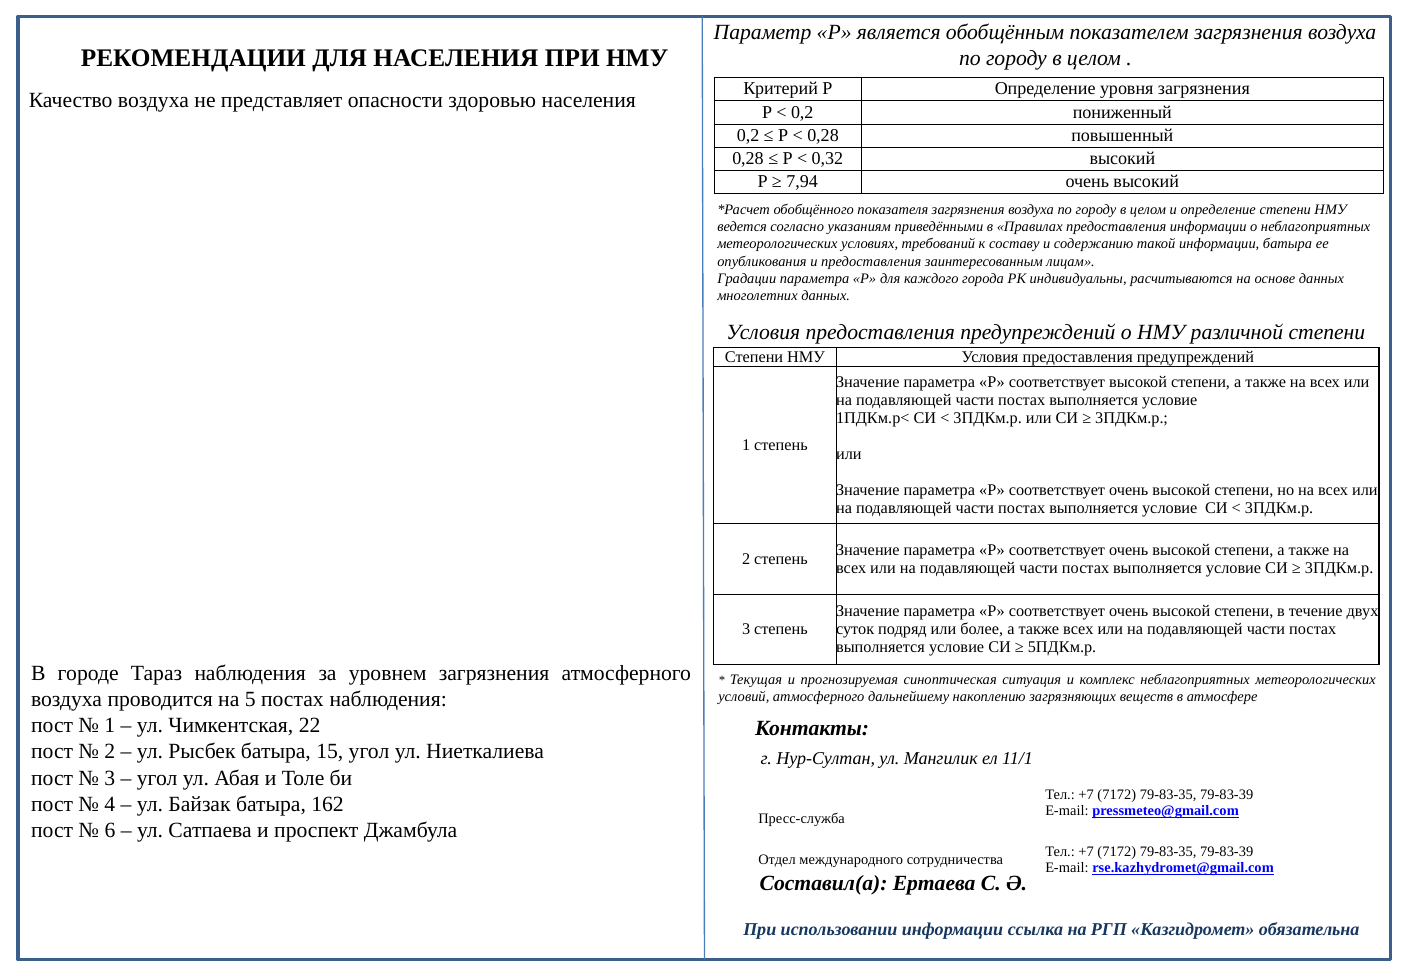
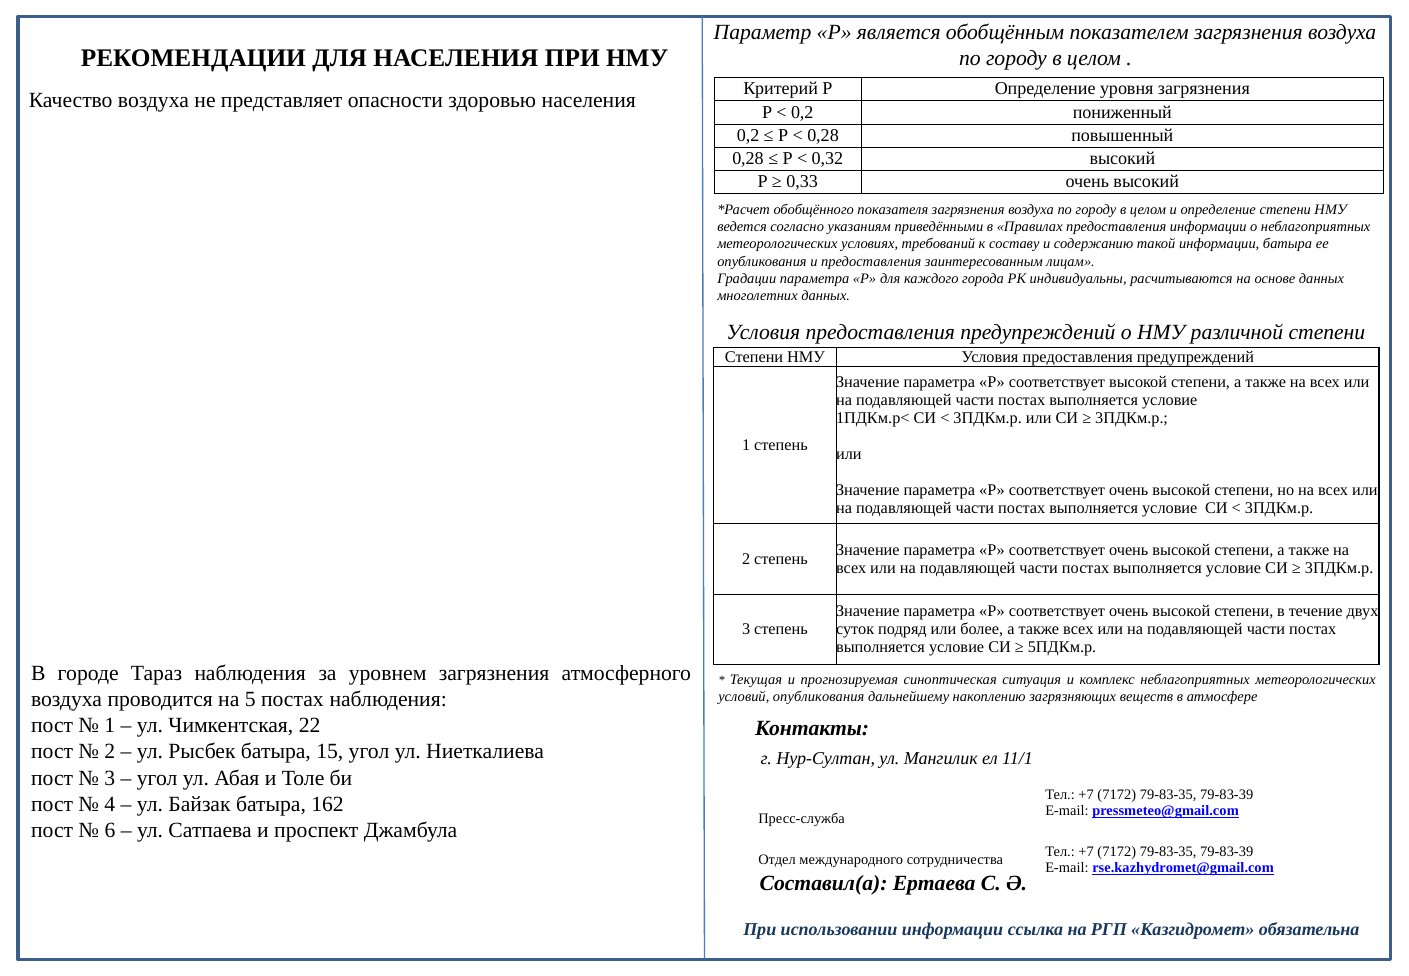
7,94: 7,94 -> 0,33 (802, 182)
условий атмосферного: атмосферного -> опубликования (819, 696)
